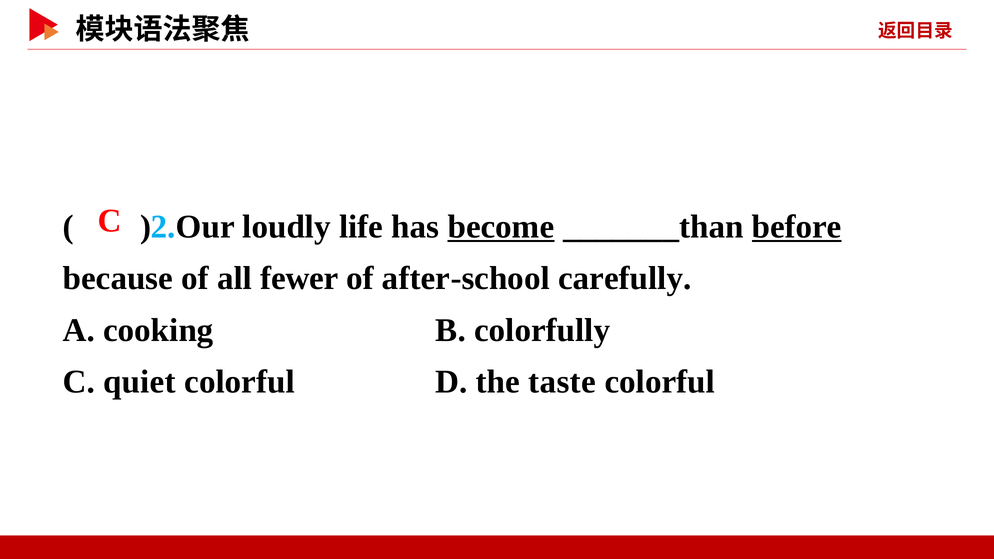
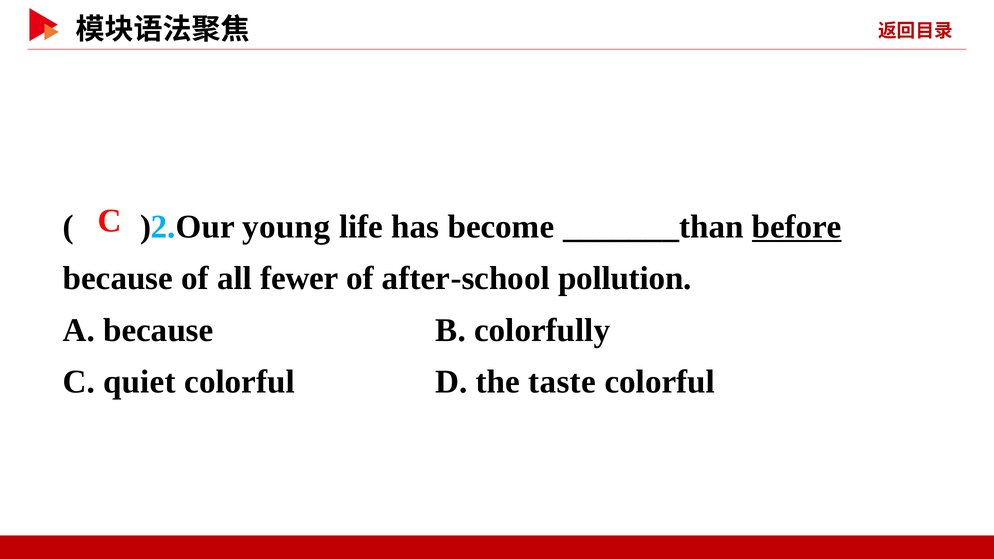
loudly: loudly -> young (286, 227)
become underline: present -> none (501, 227)
carefully: carefully -> pollution (625, 279)
A cooking: cooking -> because (158, 330)
